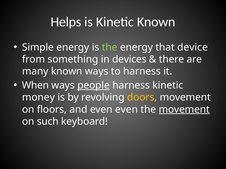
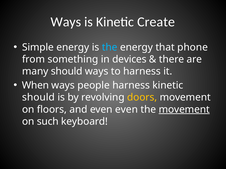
Helps: Helps -> Ways (66, 22)
Kinetic Known: Known -> Create (156, 22)
the colour: light green -> light blue (110, 47)
device: device -> phone (193, 47)
many known: known -> should (67, 72)
people underline: present -> none (94, 86)
money: money -> should (38, 98)
